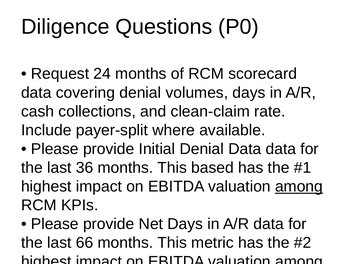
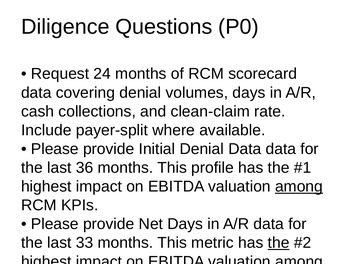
based: based -> profile (213, 168)
66: 66 -> 33 (85, 243)
the underline: none -> present (279, 243)
